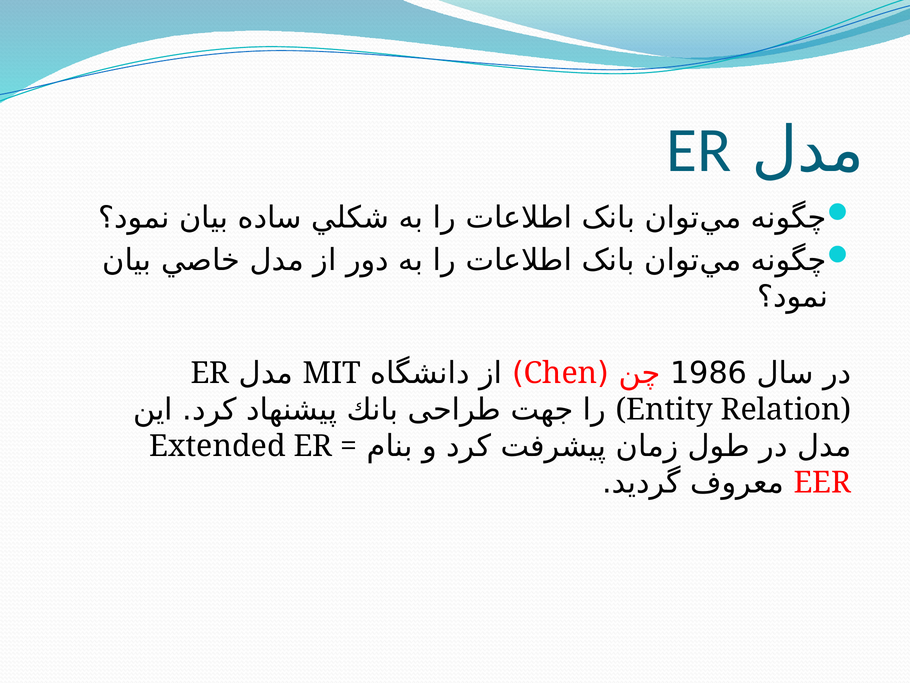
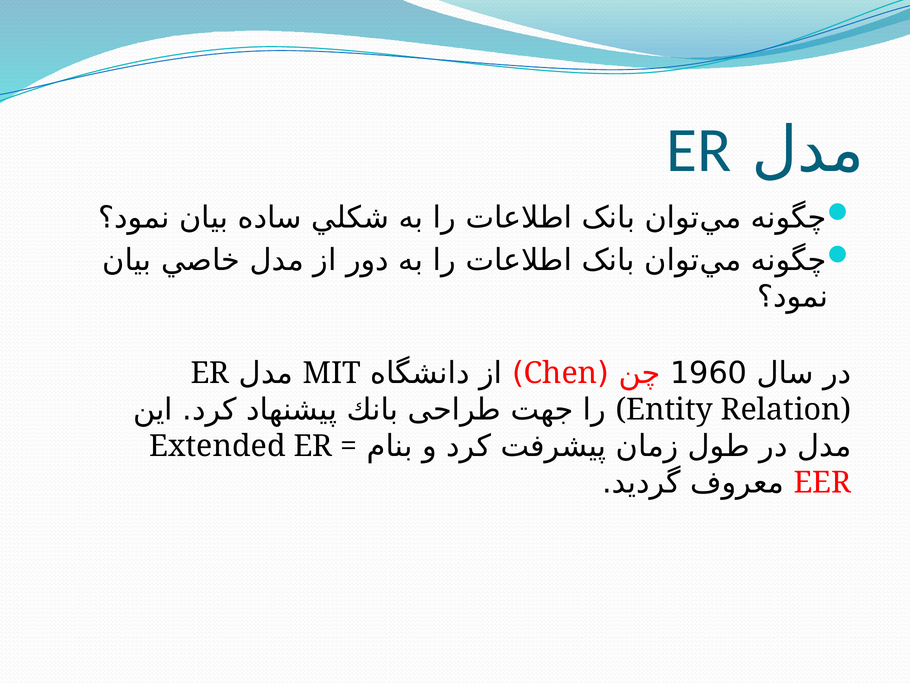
1986: 1986 -> 1960 (709, 373)
